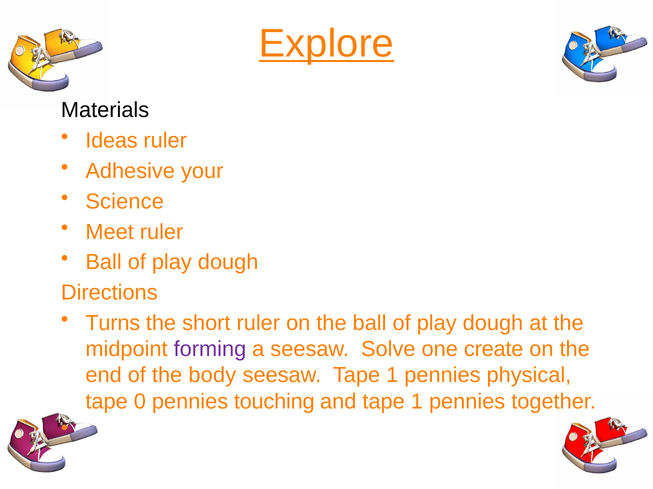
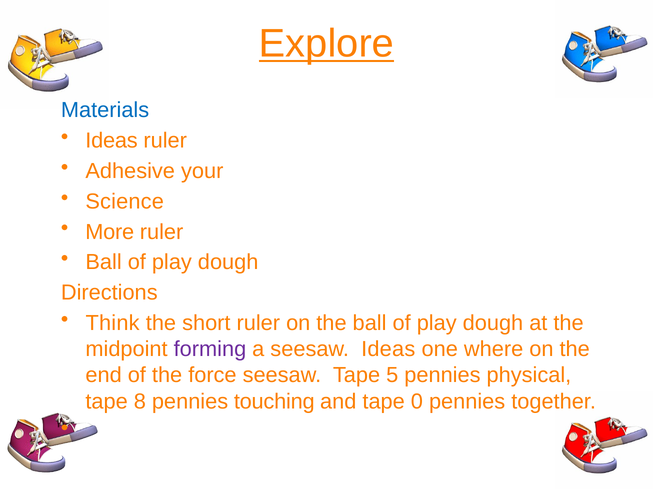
Materials colour: black -> blue (105, 110)
Meet: Meet -> More (110, 232)
Turns: Turns -> Think (113, 324)
seesaw Solve: Solve -> Ideas (388, 350)
create: create -> where (494, 350)
body: body -> force (212, 376)
seesaw Tape 1: 1 -> 5 (392, 376)
0: 0 -> 8 (140, 402)
and tape 1: 1 -> 0 (417, 402)
